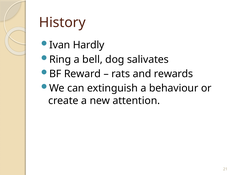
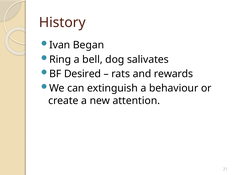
Hardly: Hardly -> Began (89, 45)
Reward: Reward -> Desired (82, 74)
